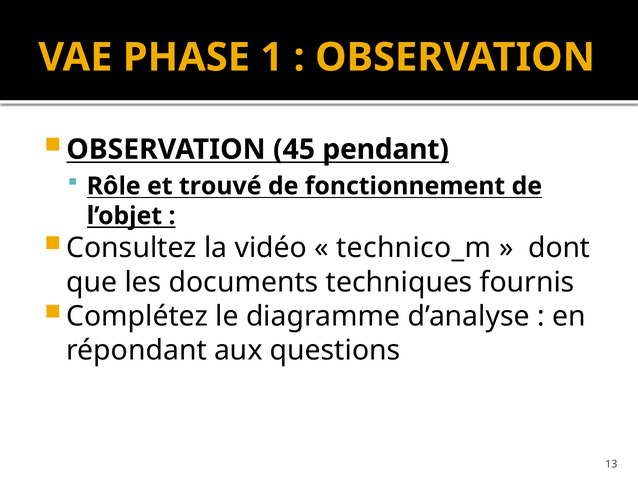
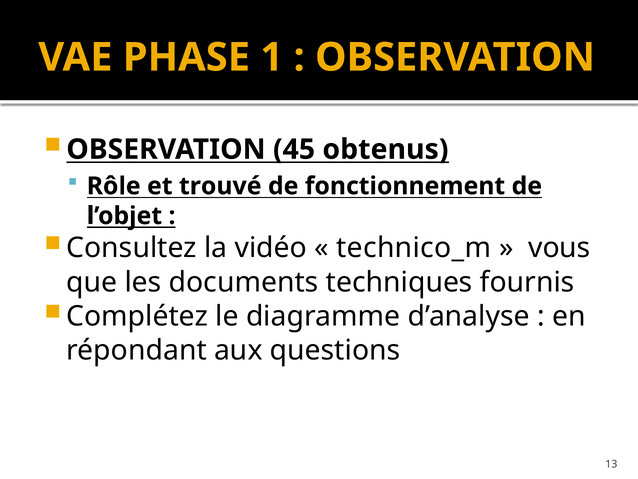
pendant: pendant -> obtenus (385, 149)
dont: dont -> vous (559, 248)
